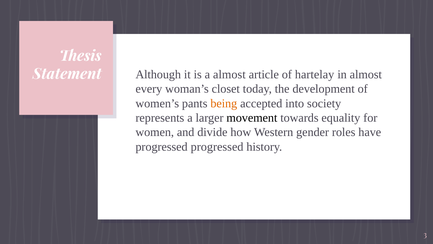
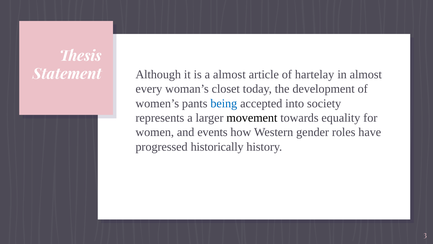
being colour: orange -> blue (224, 103)
divide: divide -> events (212, 132)
progressed progressed: progressed -> historically (217, 147)
